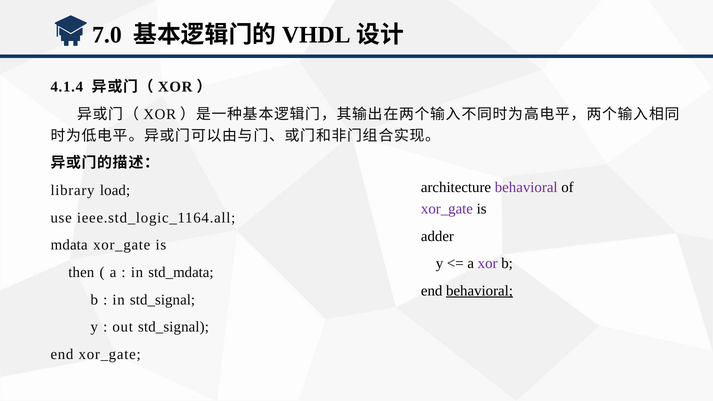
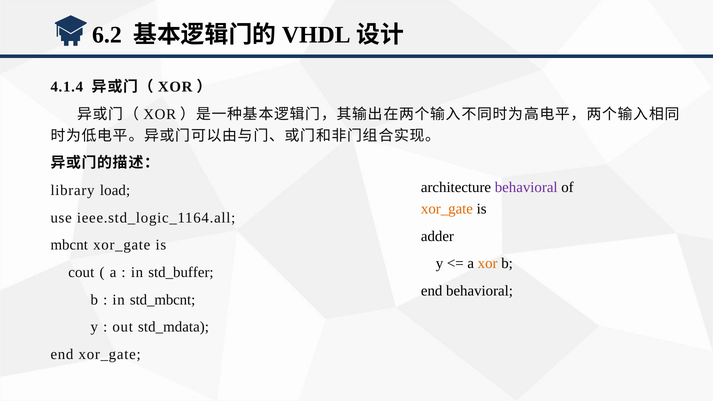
7.0: 7.0 -> 6.2 (107, 35)
xor_gate colour: purple -> orange (447, 209)
mdata: mdata -> mbcnt (69, 245)
xor colour: purple -> orange (488, 263)
then: then -> cout (81, 272)
std_mdata: std_mdata -> std_buffer (181, 272)
behavioral underline: present -> none (480, 291)
in std_signal: std_signal -> std_mbcnt (163, 300)
out std_signal: std_signal -> std_mdata (174, 327)
